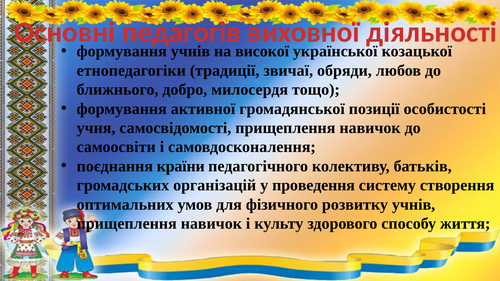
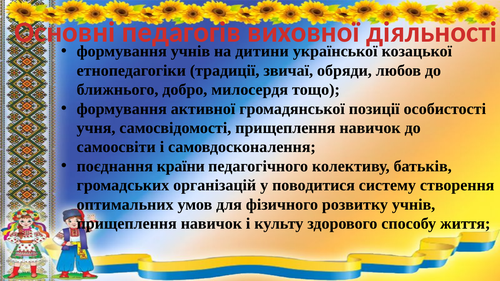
високої: високої -> дитини (262, 51)
проведення: проведення -> поводитися (314, 185)
